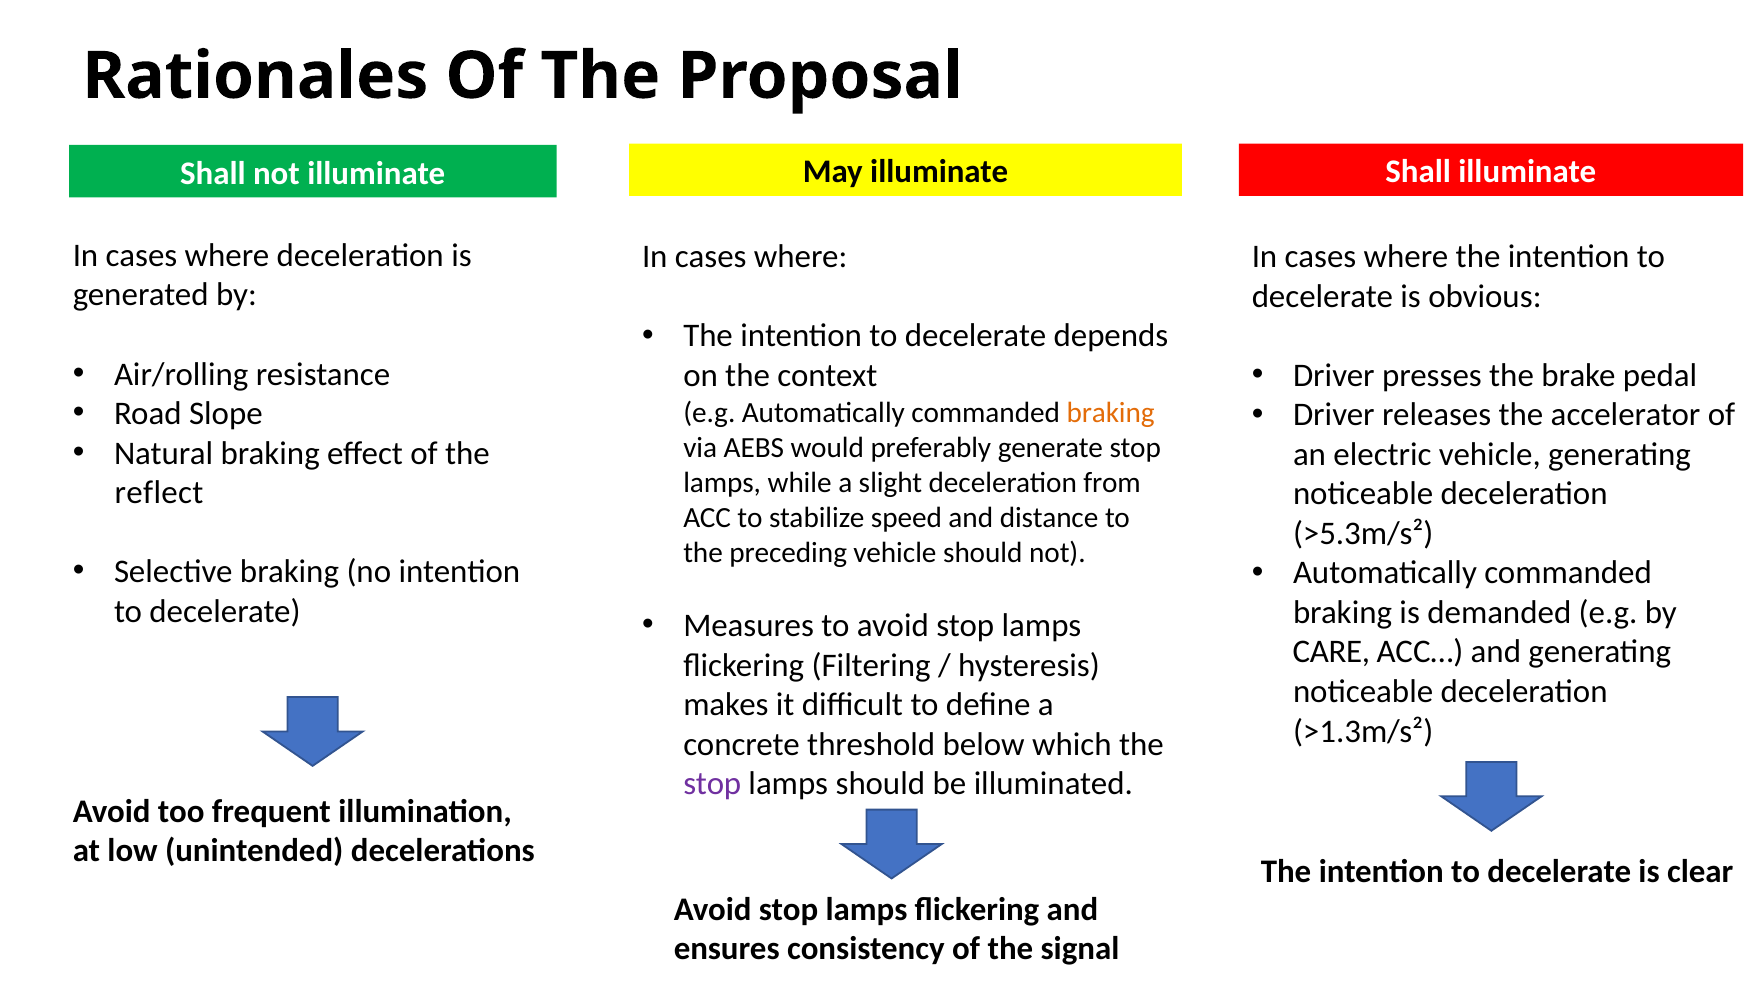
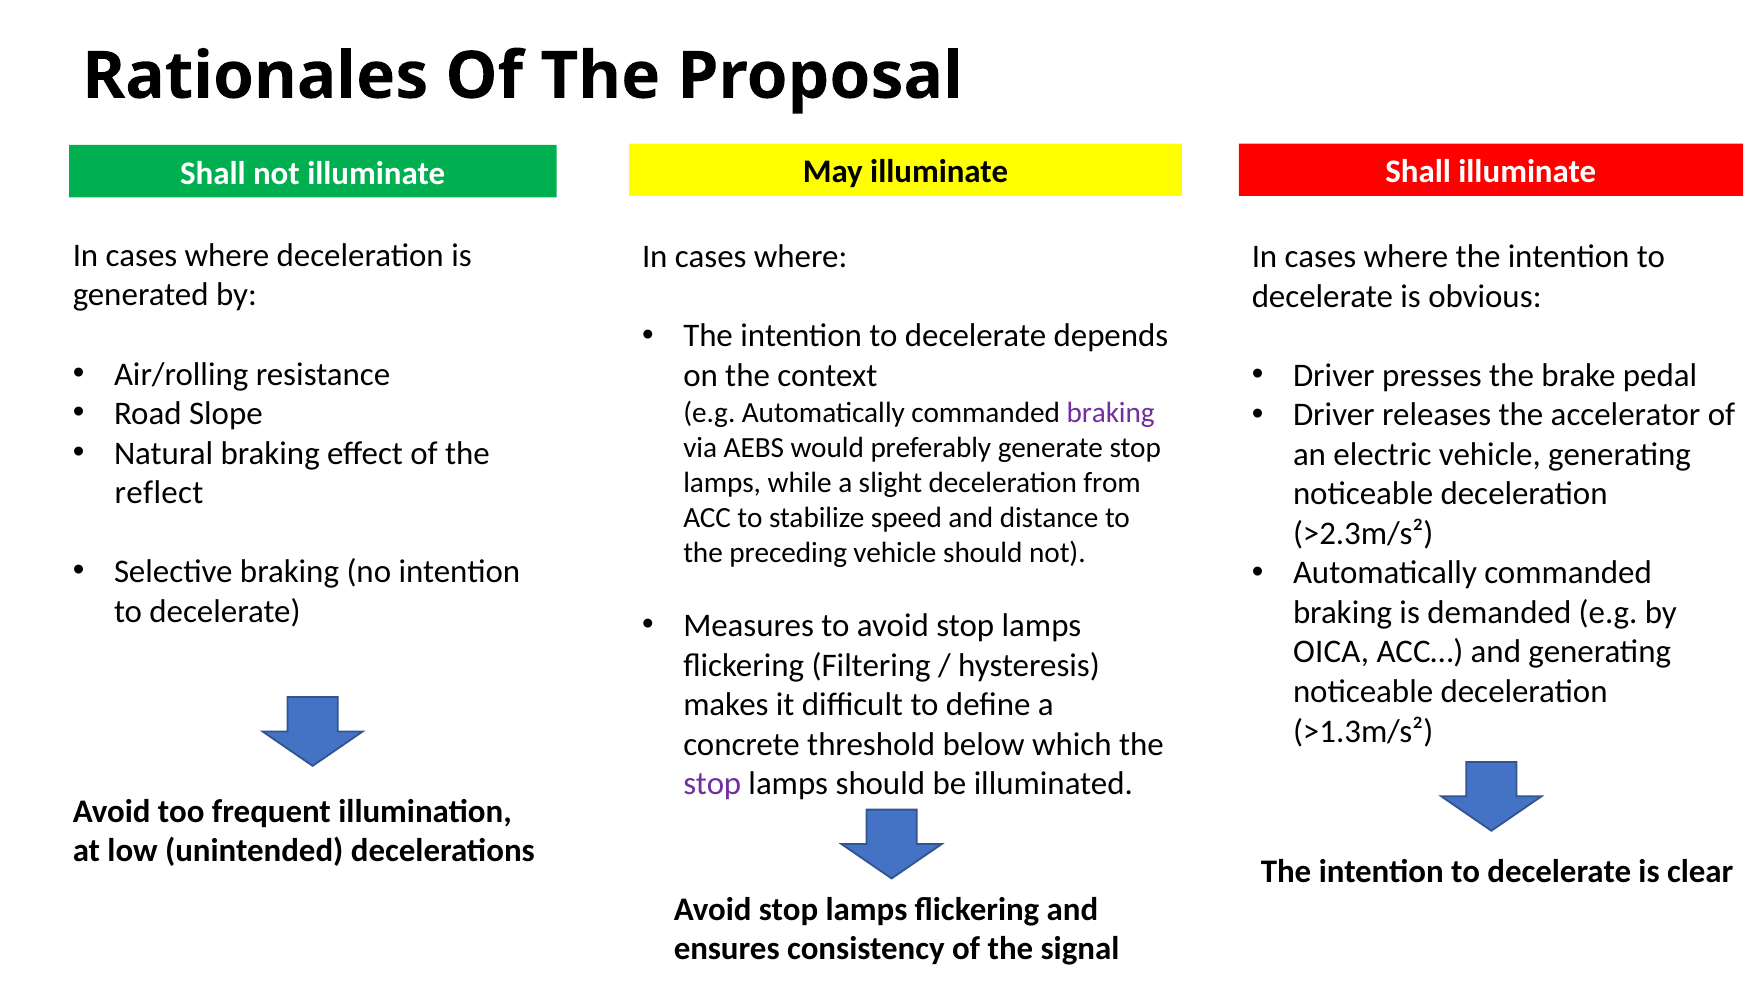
braking colour: orange -> purple (1111, 413)
>5.3m/s²: >5.3m/s² -> >2.3m/s² (1363, 534)
CARE: CARE -> OICA (1331, 652)
